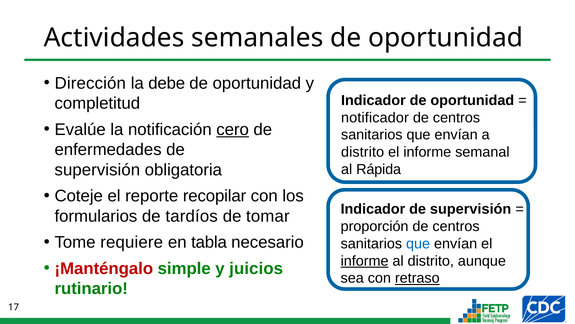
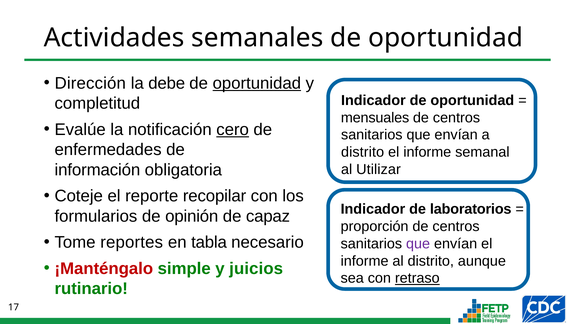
oportunidad underline: none -> present (257, 83)
notificador: notificador -> mensuales (375, 117)
supervisión: supervisión -> información (97, 170)
Rápida: Rápida -> Utilizar (379, 169)
Indicador de supervisión: supervisión -> laboratorios (471, 209)
tardíos: tardíos -> opinión (192, 216)
tomar: tomar -> capaz (268, 216)
requiere: requiere -> reportes (132, 242)
que colour: blue -> purple (418, 243)
informe underline: present -> none (365, 261)
